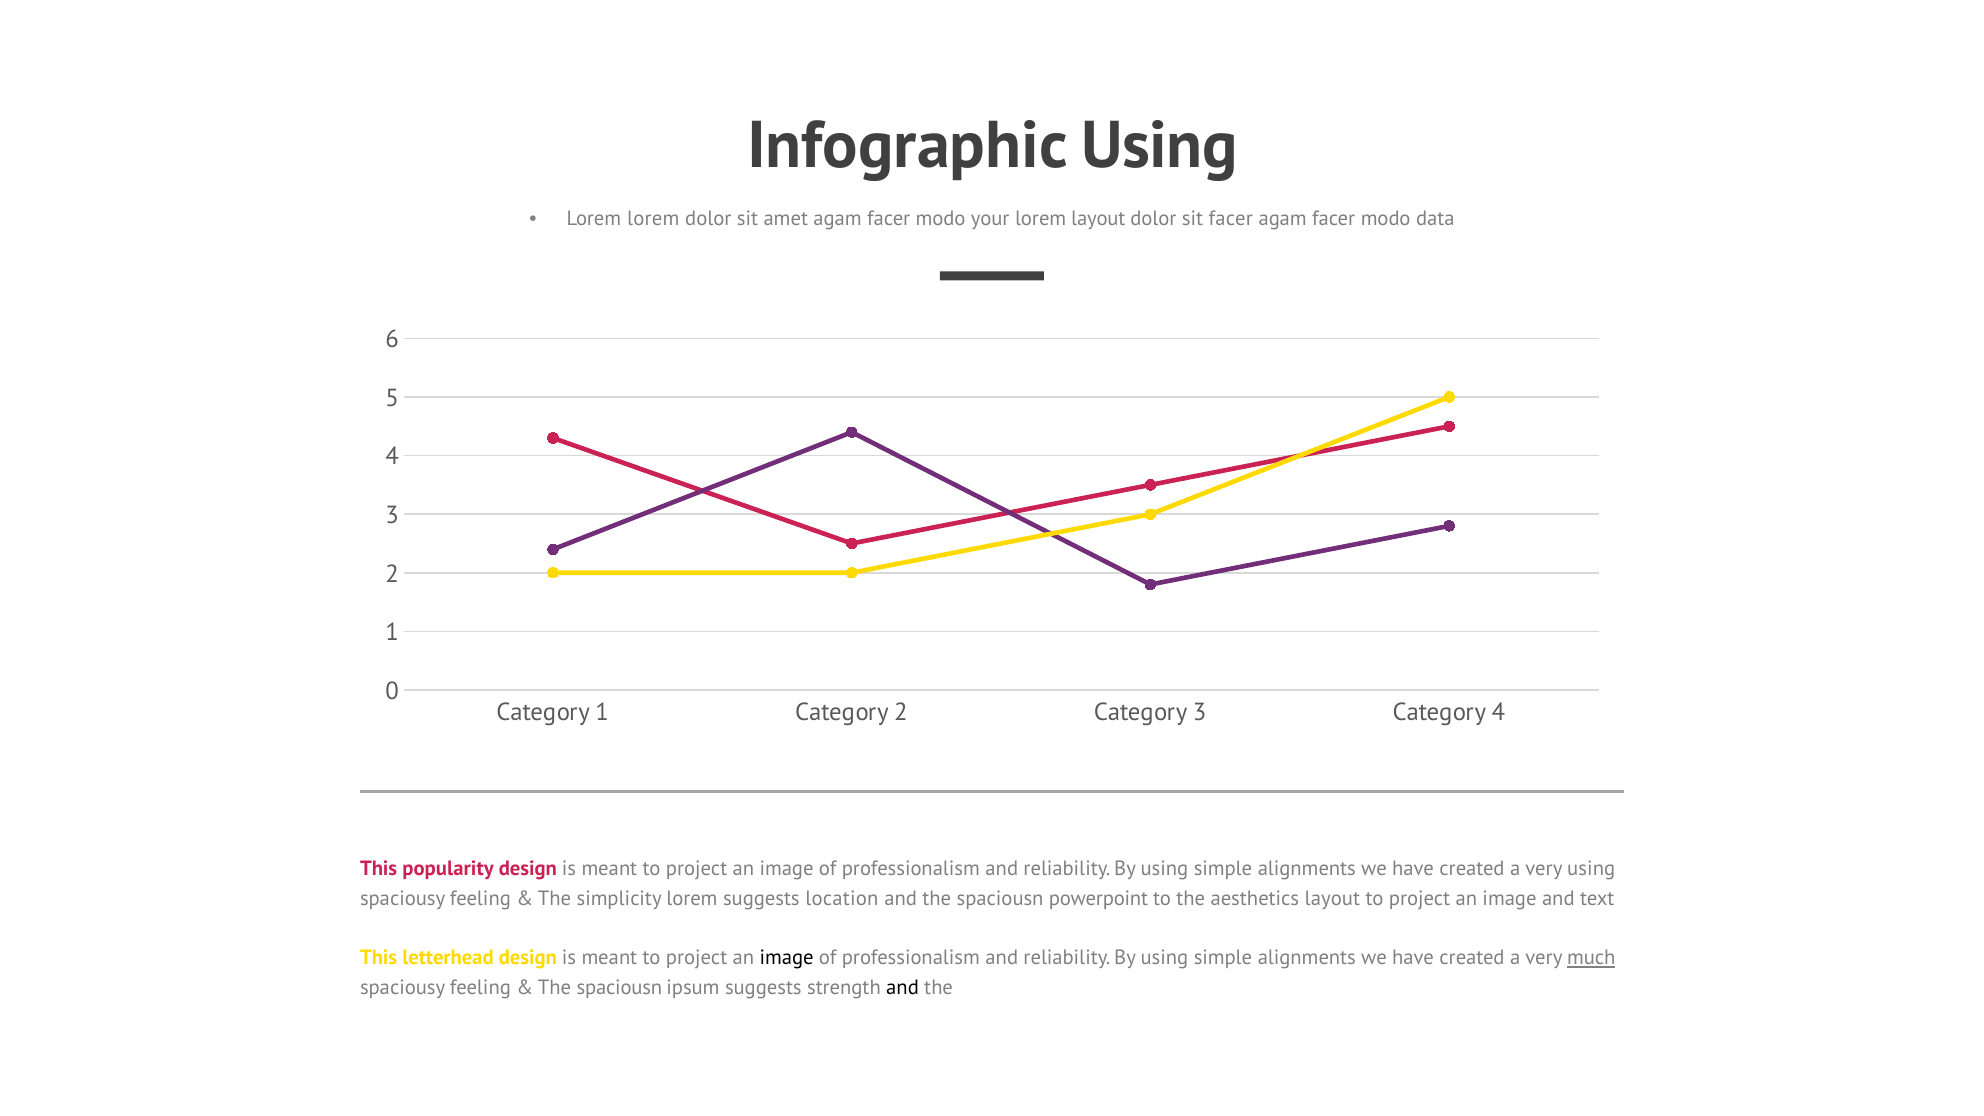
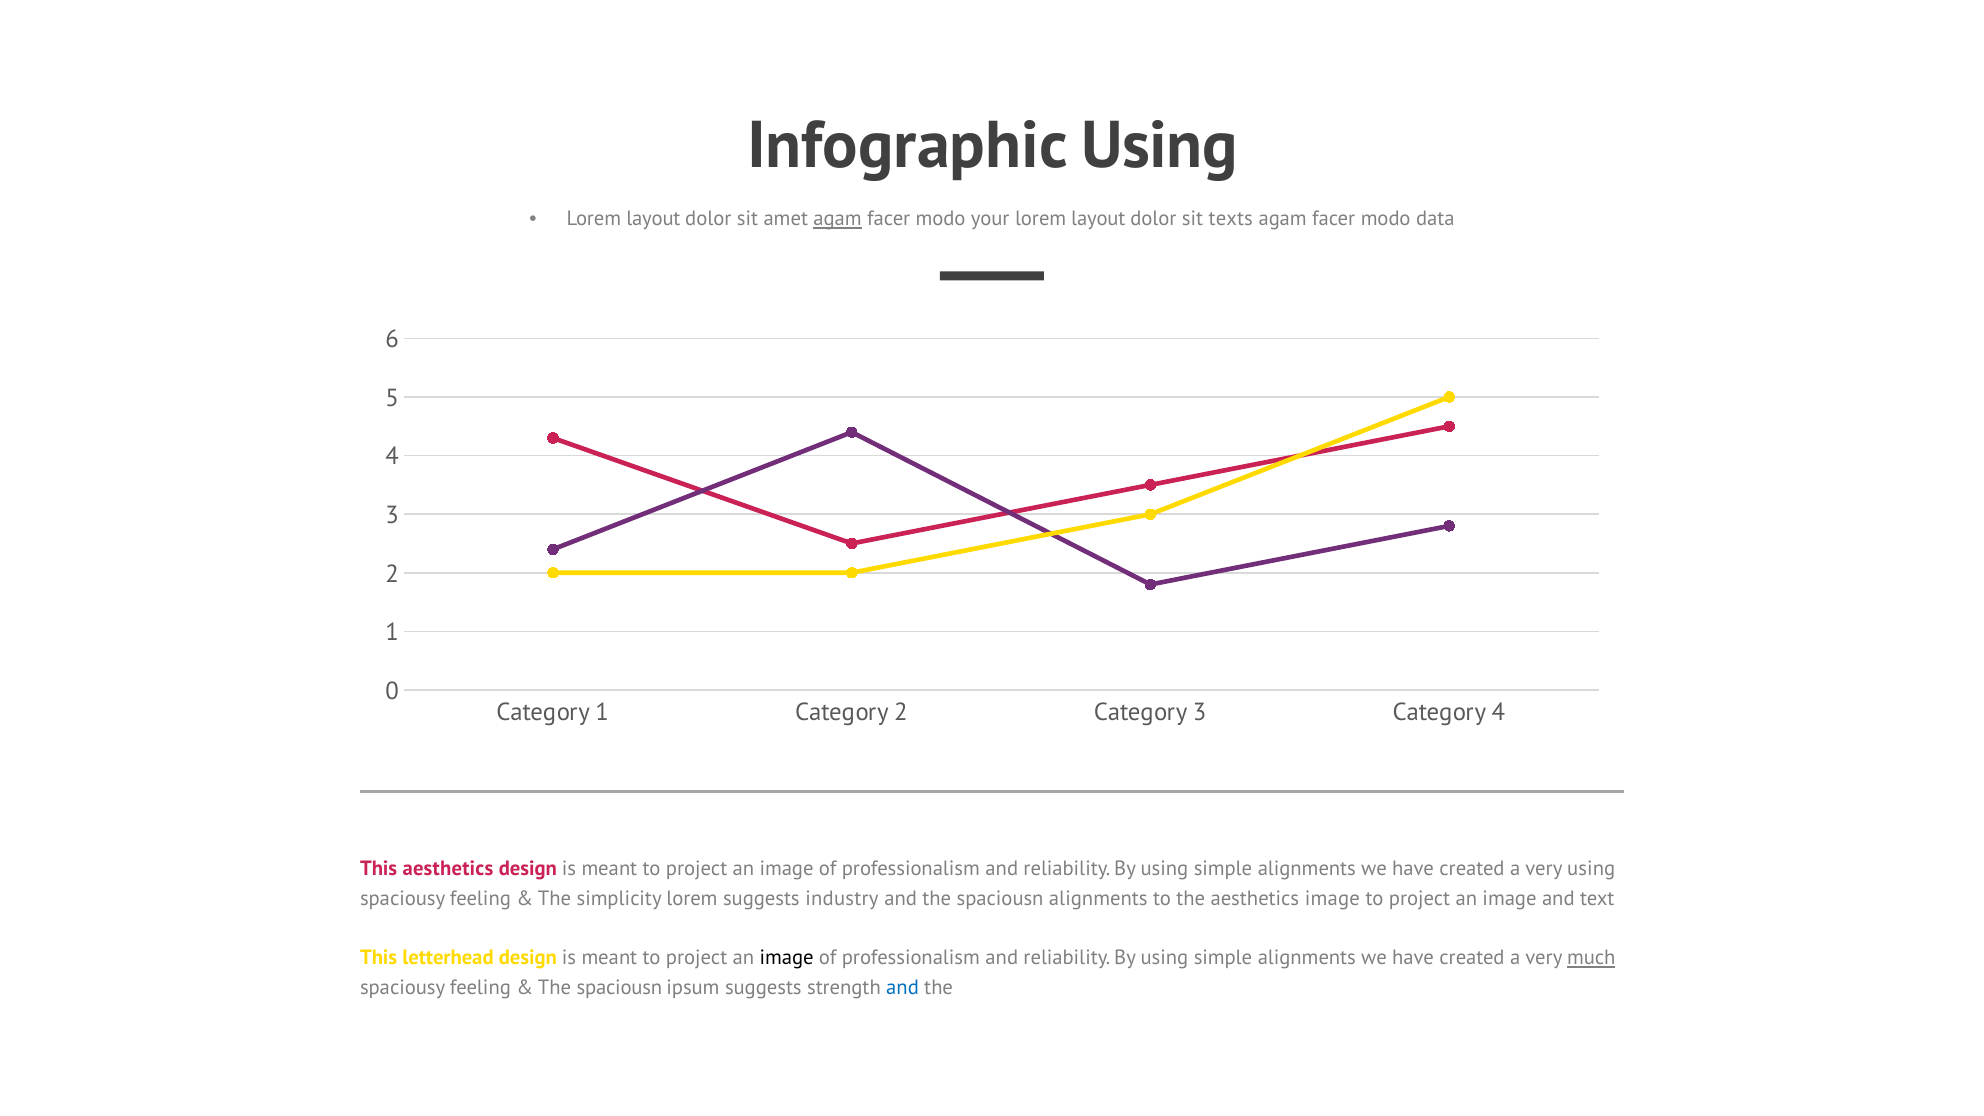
lorem: lorem -> layout (653, 219)
agam underline: none -> present (838, 219)
sit facer: facer -> texts (1231, 219)
This popularity: popularity -> aesthetics (448, 869)
location: location -> industry (842, 899)
spaciousn powerpoint: powerpoint -> alignments (1098, 899)
aesthetics layout: layout -> image (1332, 899)
and colour: black -> blue (903, 988)
